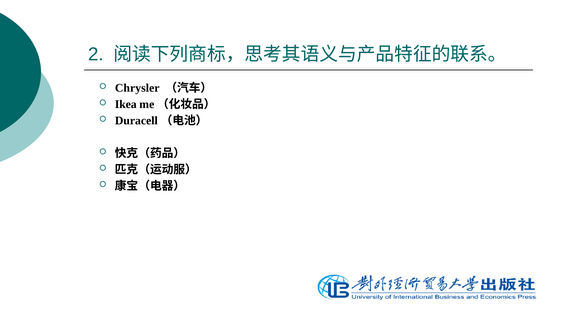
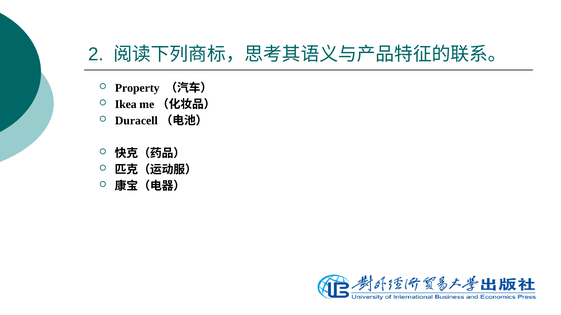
Chrysler: Chrysler -> Property (137, 88)
